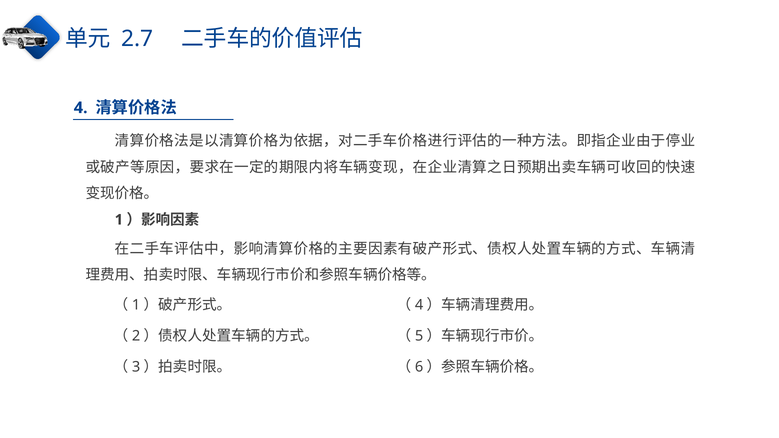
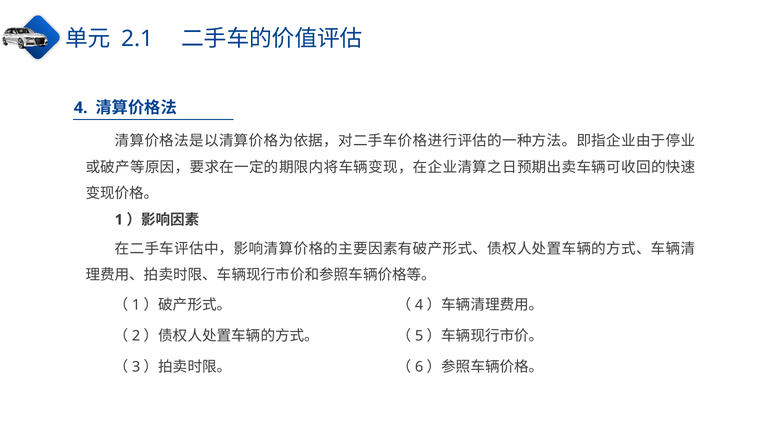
2.7: 2.7 -> 2.1 (137, 39)
